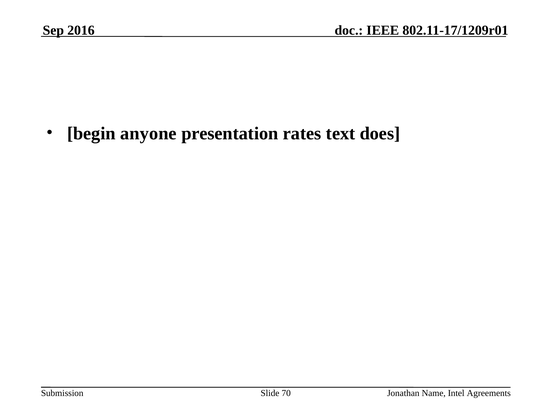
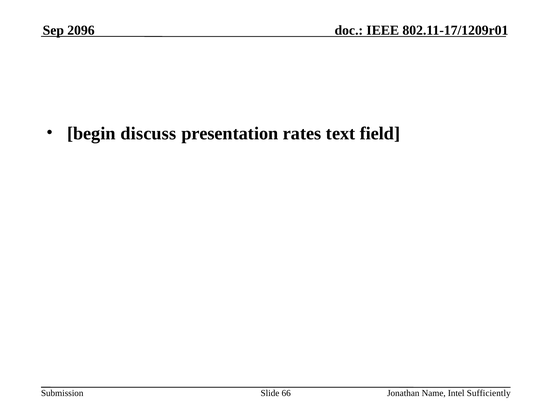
2016: 2016 -> 2096 (81, 30)
anyone: anyone -> discuss (148, 133)
does: does -> field (380, 133)
70: 70 -> 66 (286, 393)
Agreements: Agreements -> Sufficiently (489, 393)
